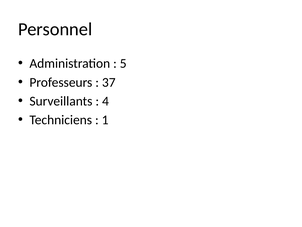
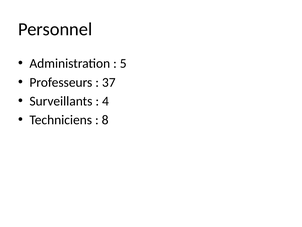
1: 1 -> 8 (105, 120)
